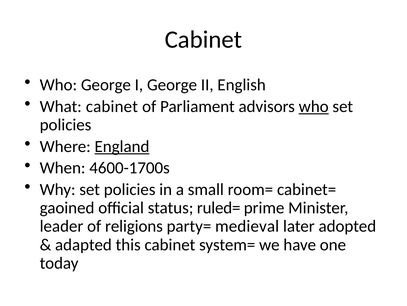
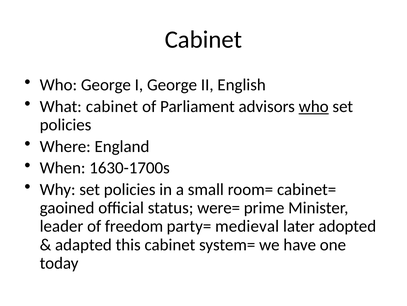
England underline: present -> none (122, 146)
4600-1700s: 4600-1700s -> 1630-1700s (130, 168)
ruled=: ruled= -> were= (219, 208)
religions: religions -> freedom (134, 226)
